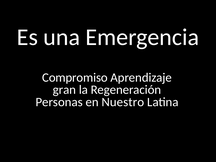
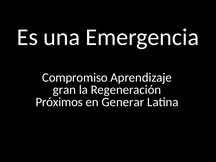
Personas: Personas -> Próximos (59, 102)
Nuestro: Nuestro -> Generar (123, 102)
